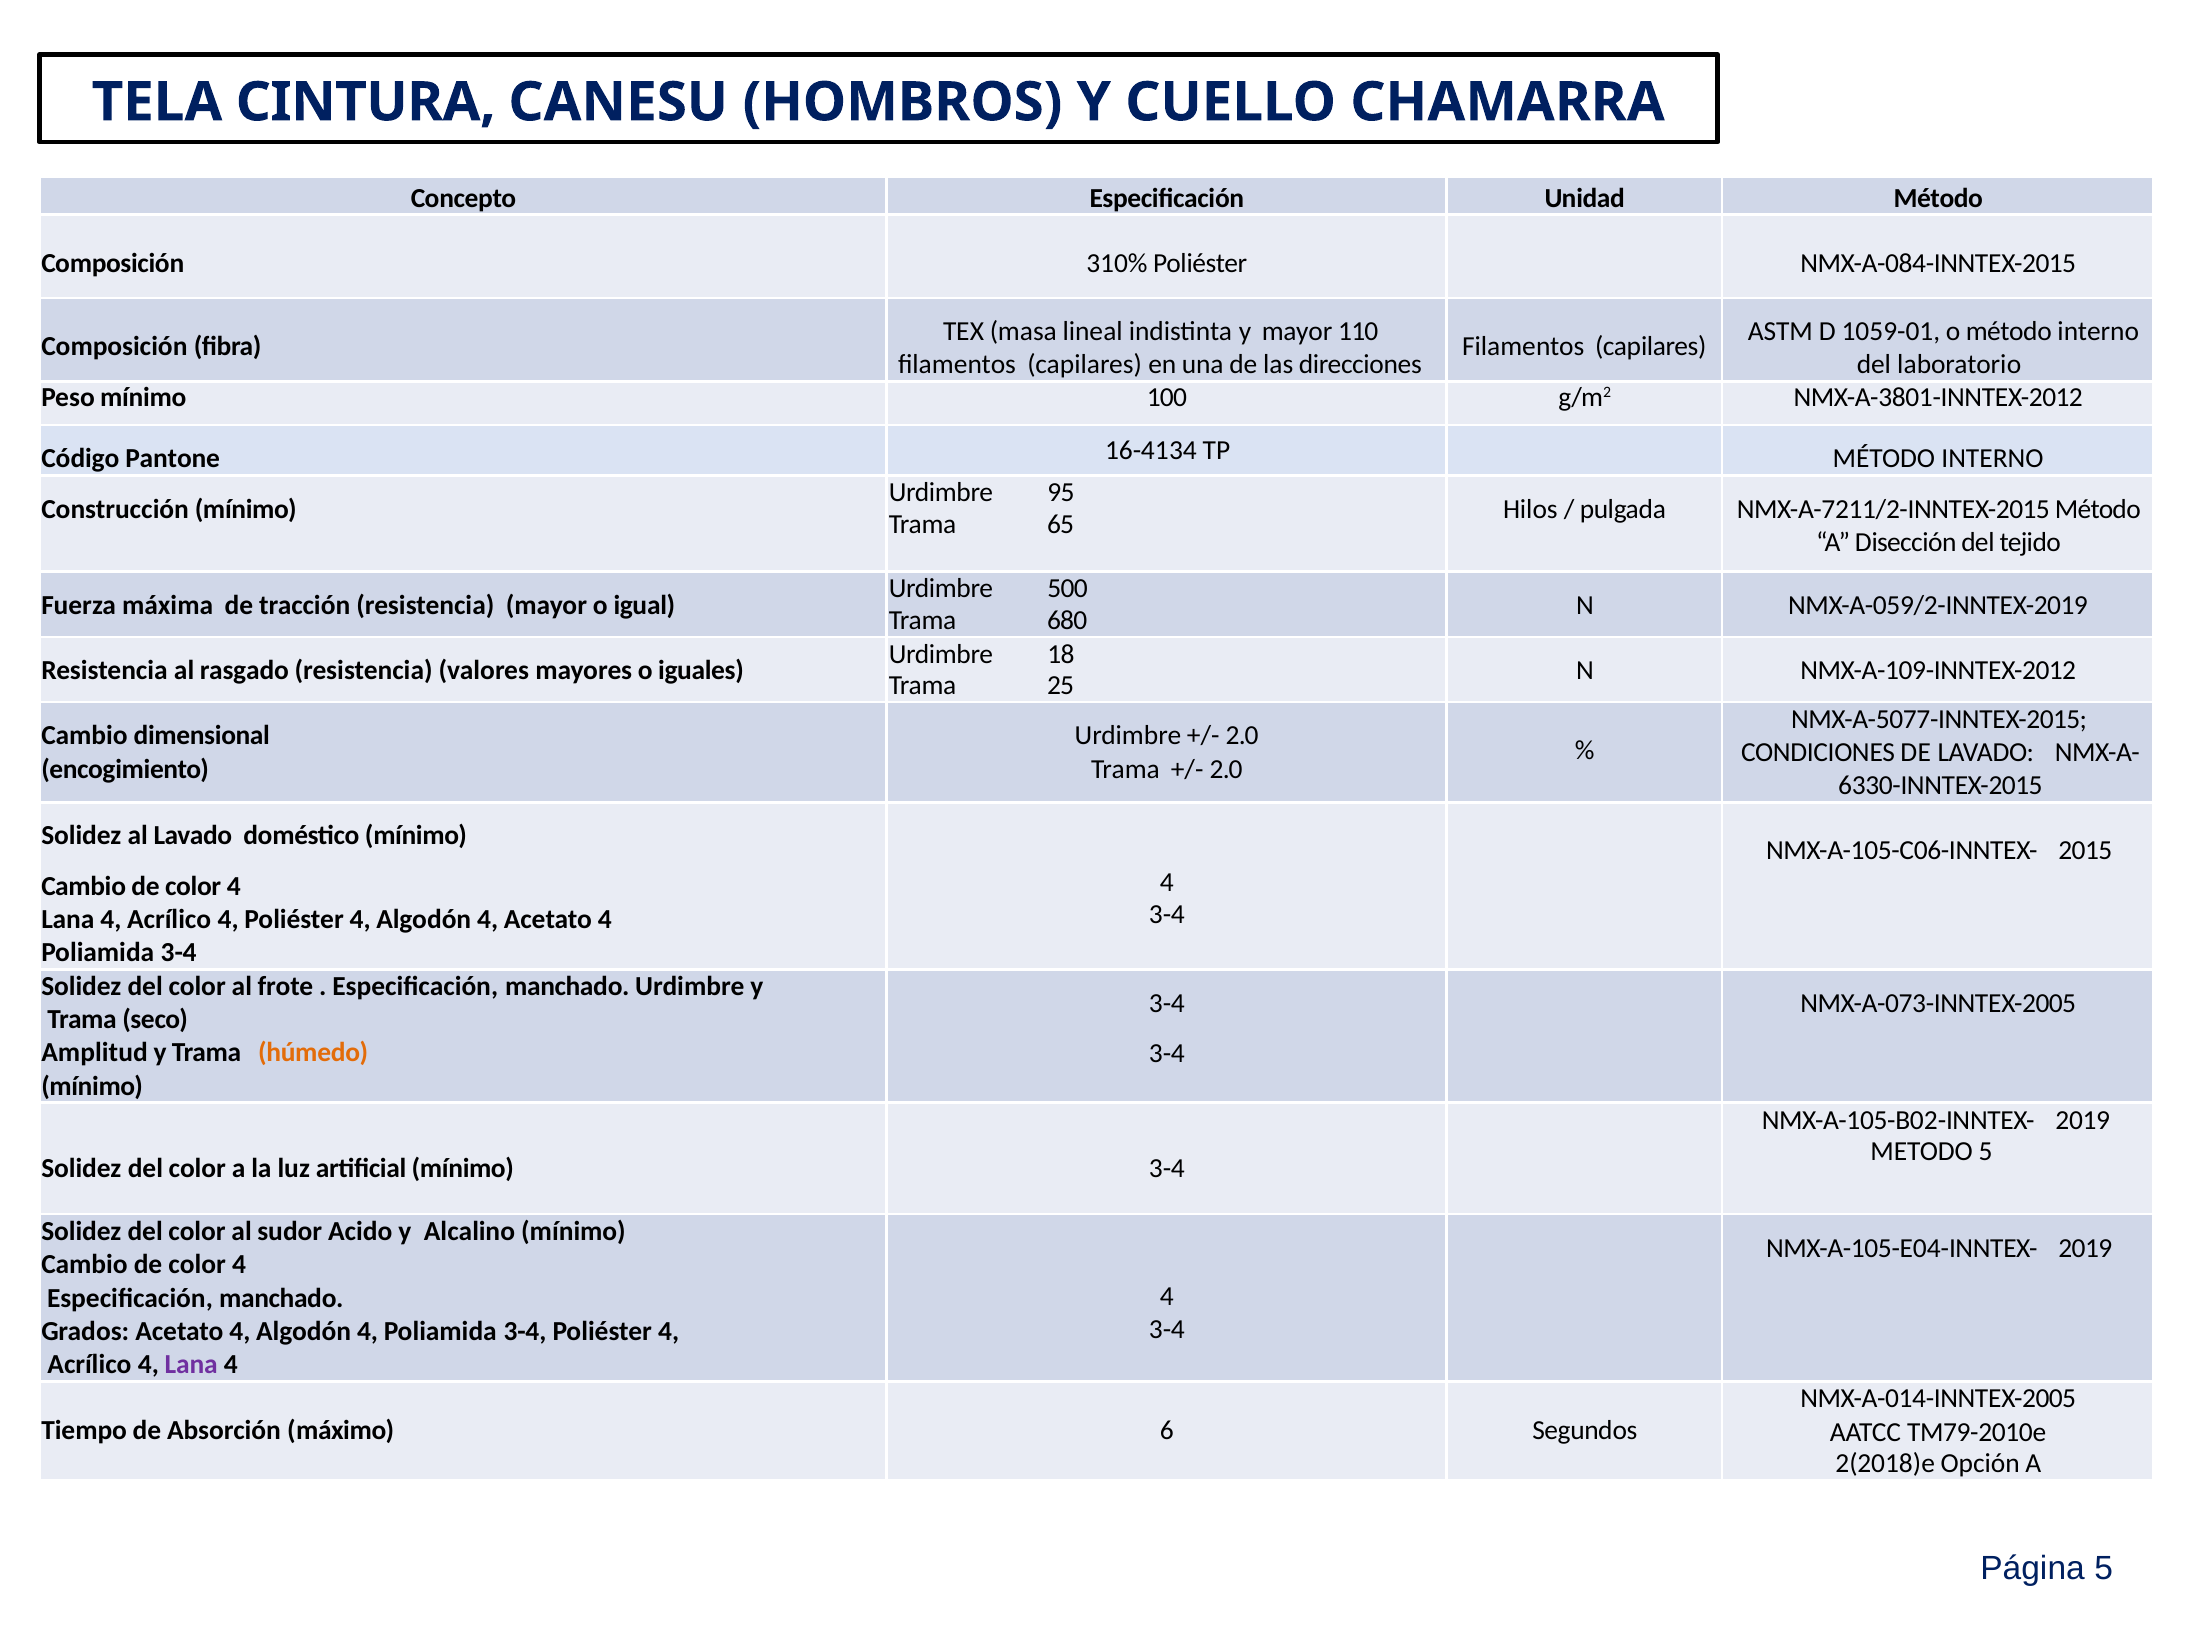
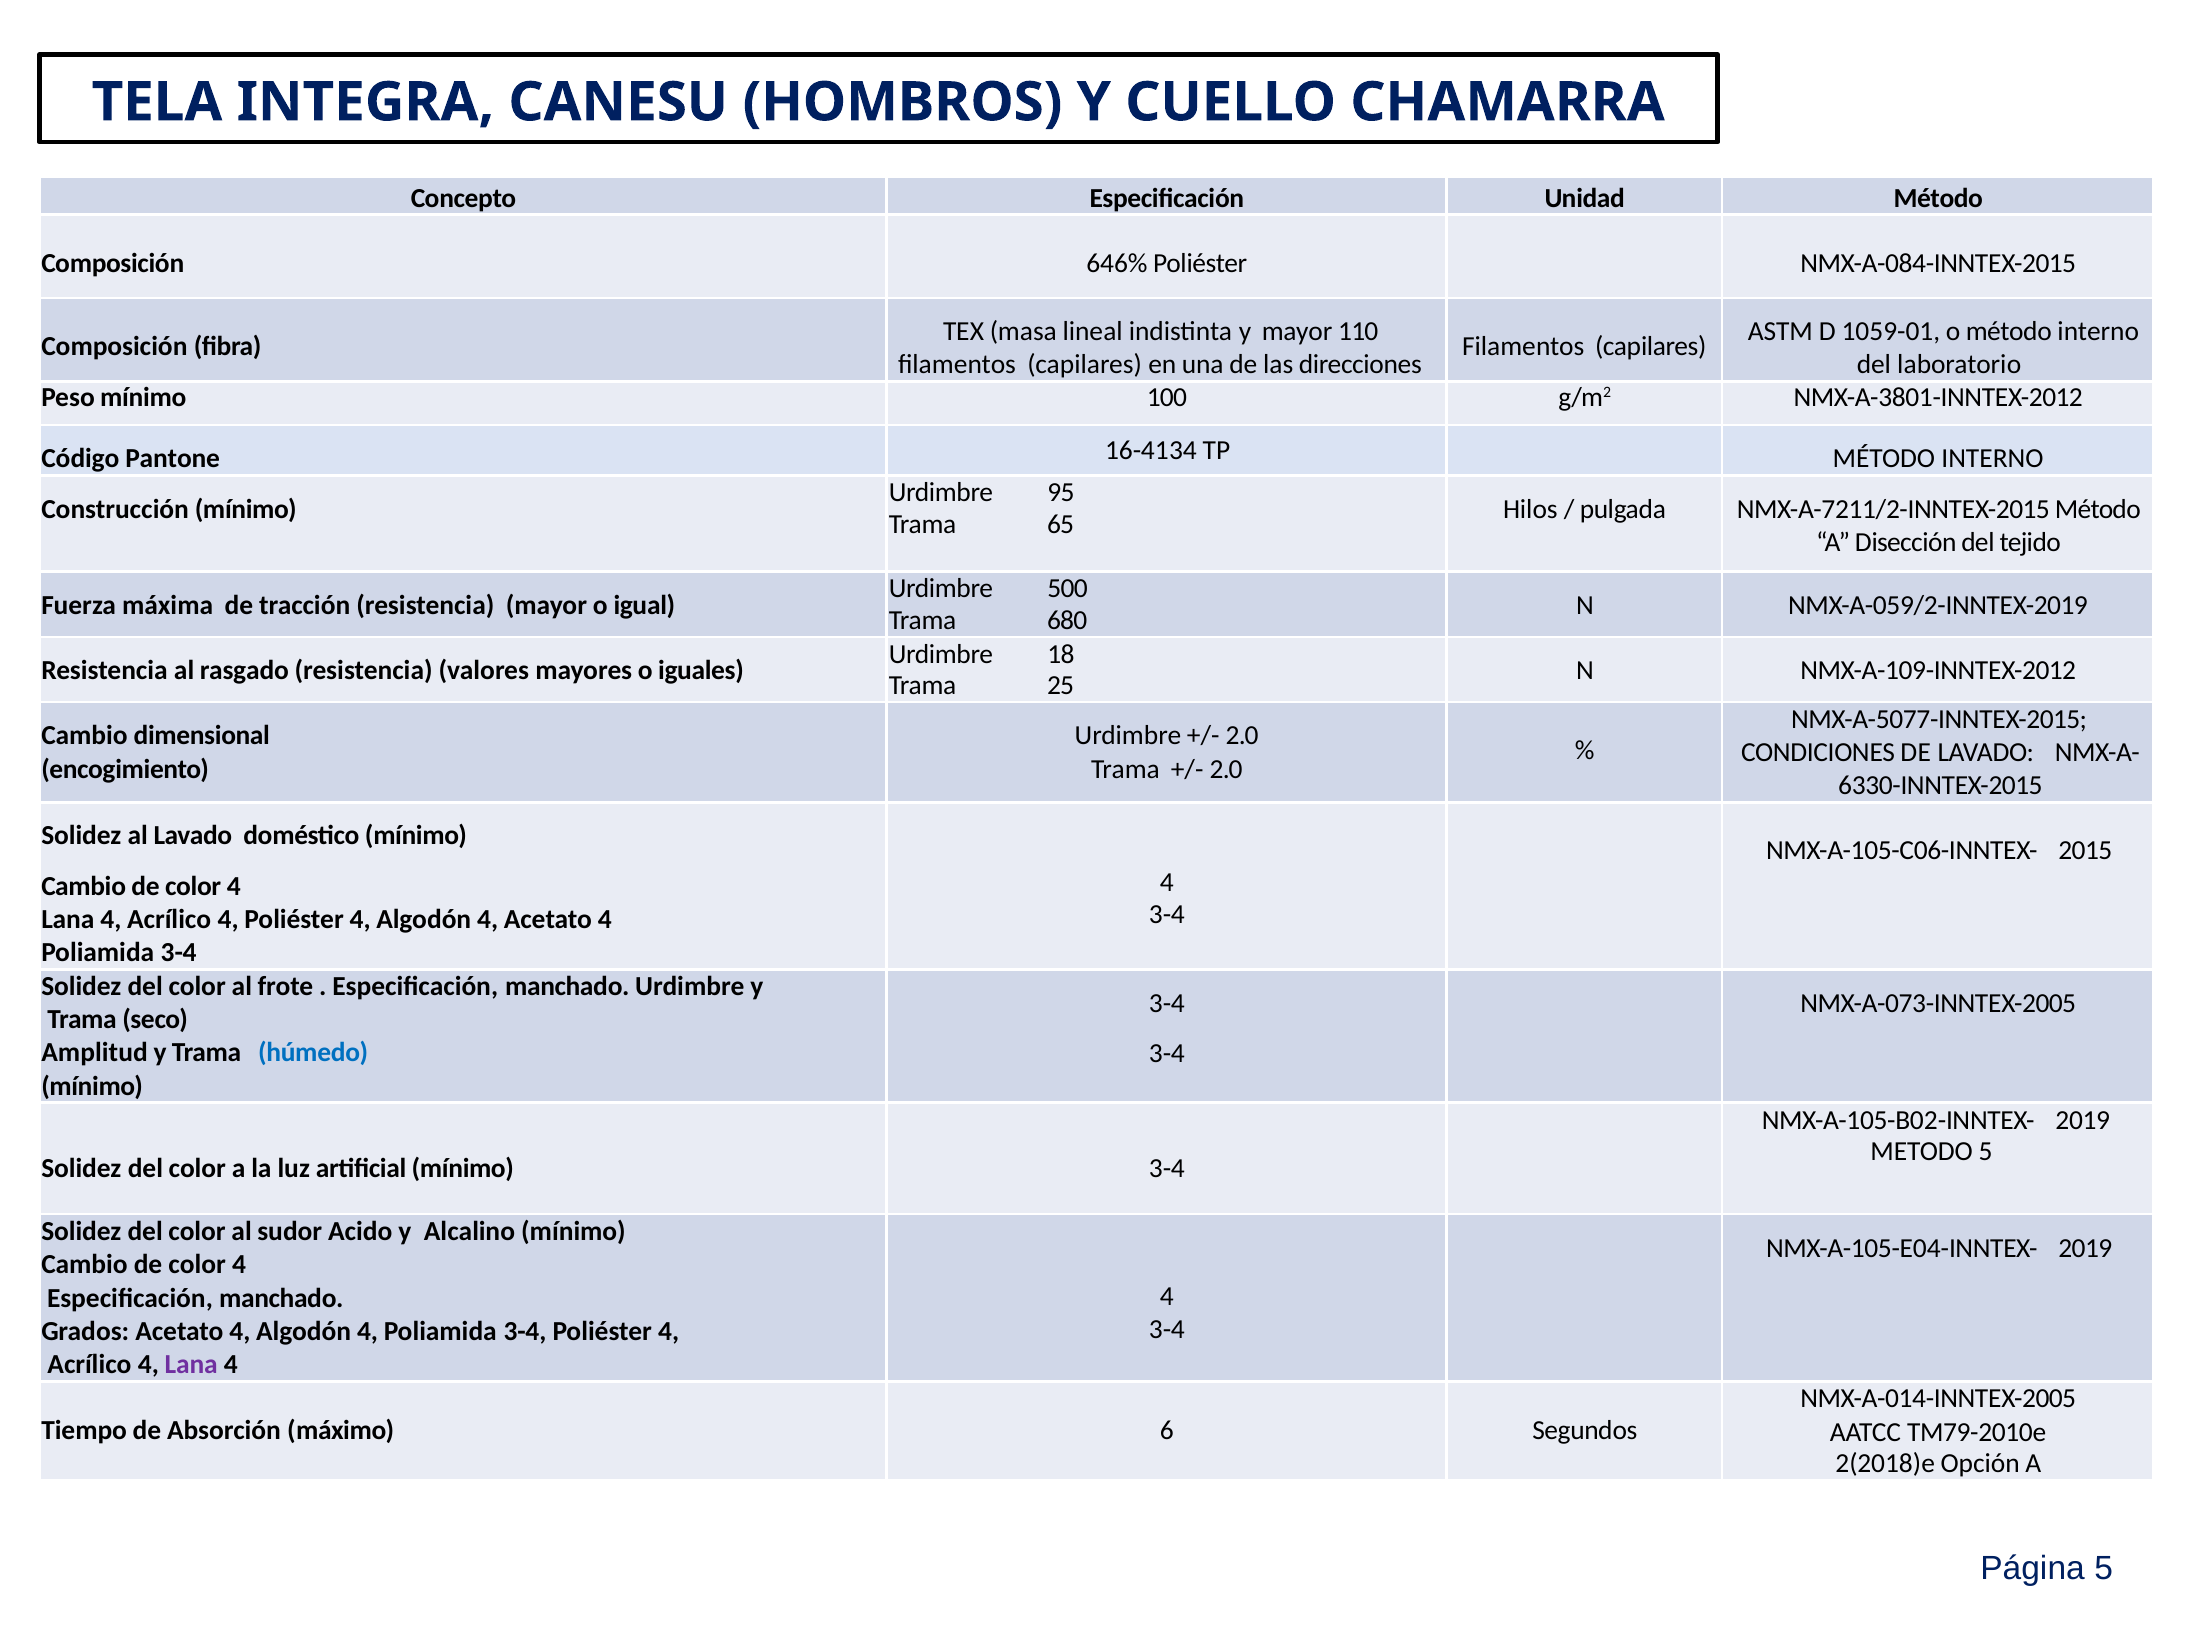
CINTURA: CINTURA -> INTEGRA (365, 102)
310%: 310% -> 646% (1117, 263)
húmedo colour: orange -> blue (313, 1053)
